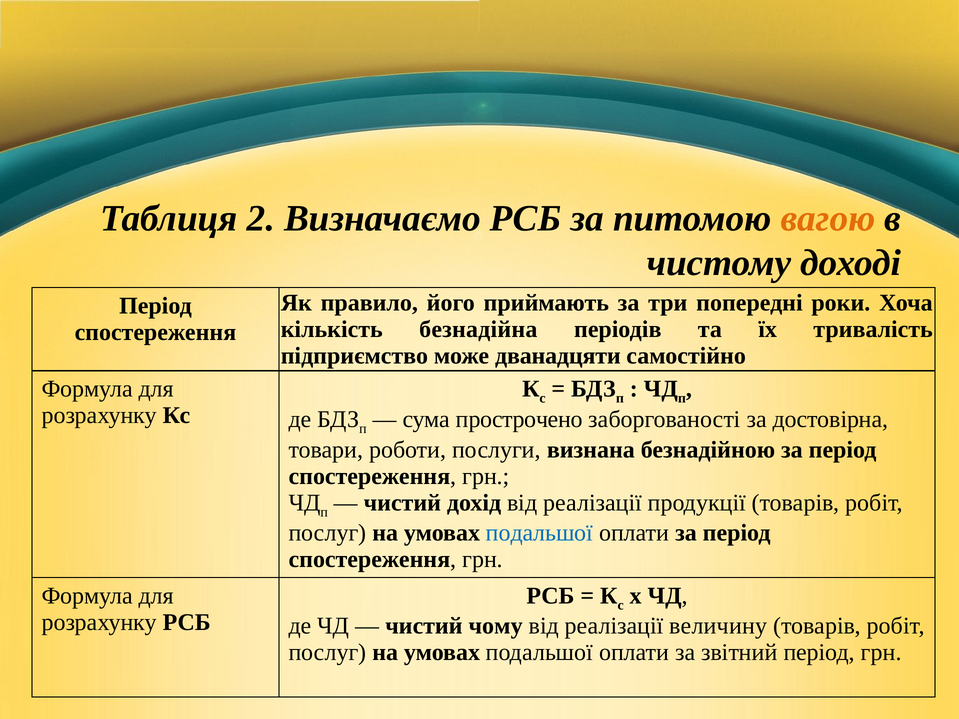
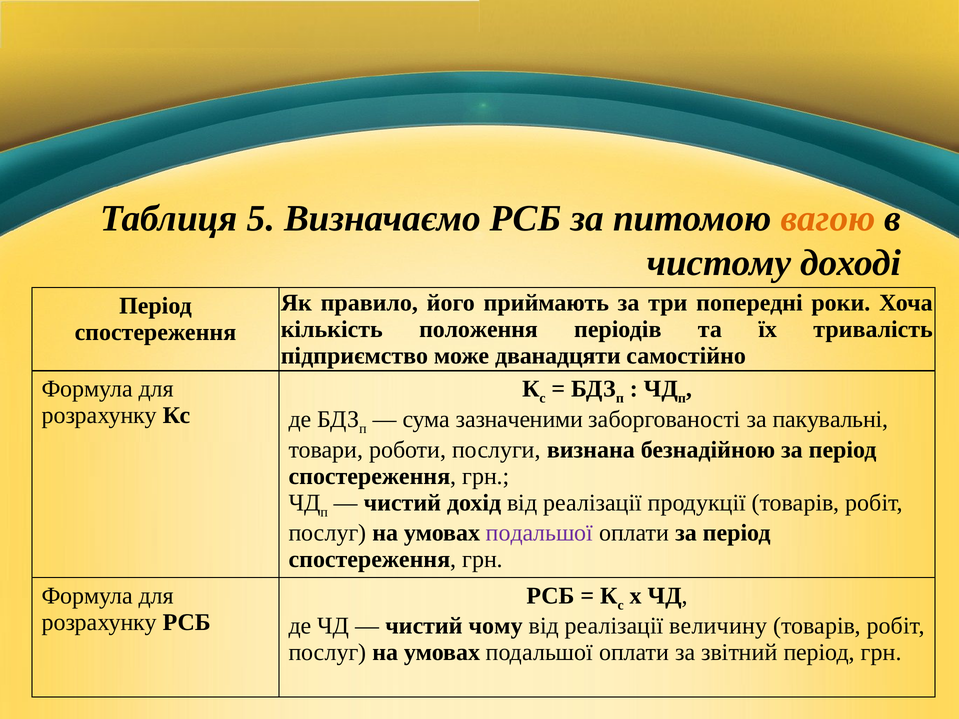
2: 2 -> 5 (261, 218)
безнадійна: безнадійна -> положення (478, 329)
прострочено: прострочено -> зазначеними (519, 419)
достовірна: достовірна -> пакувальні (830, 419)
подальшої colour: blue -> purple (540, 533)
